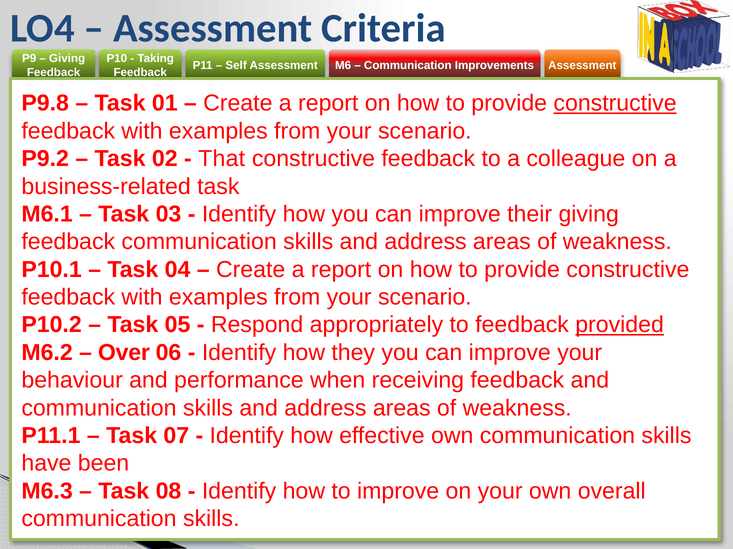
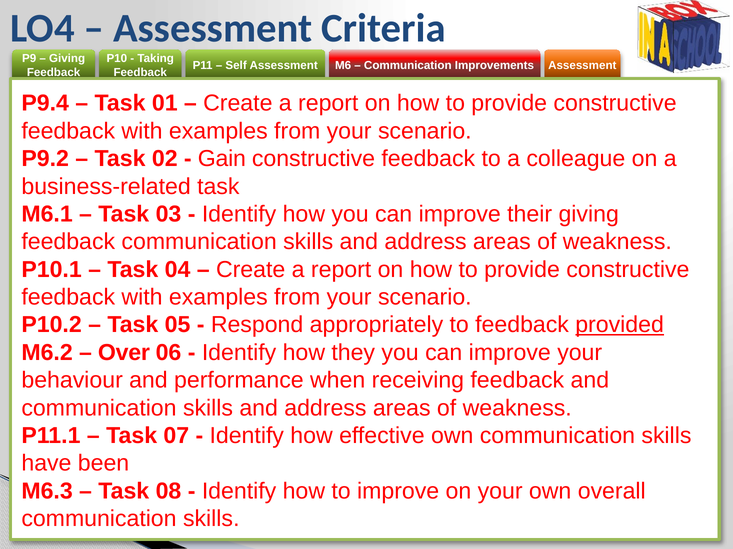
P9.8: P9.8 -> P9.4 (45, 103)
constructive underline: present -> none (615, 103)
That: That -> Gain (222, 159)
